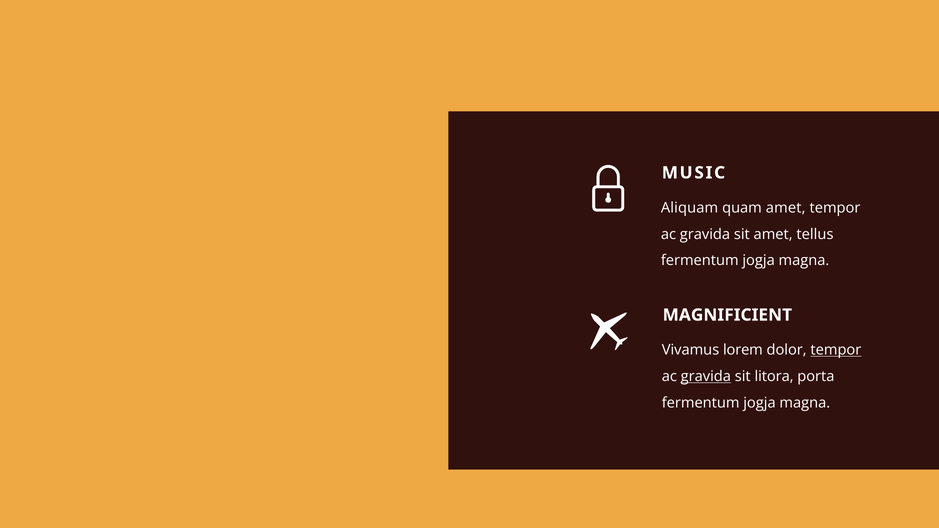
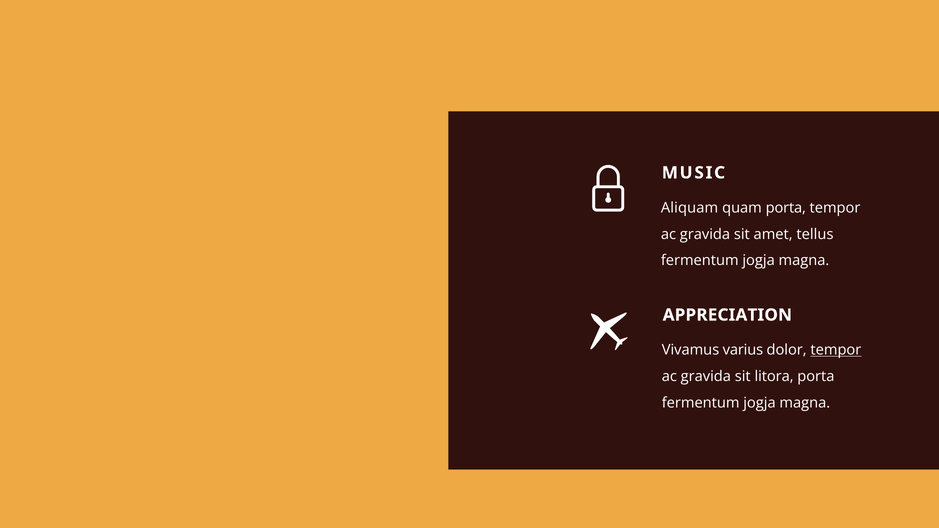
quam amet: amet -> porta (786, 208)
MAGNIFICIENT: MAGNIFICIENT -> APPRECIATION (727, 315)
lorem: lorem -> varius (743, 350)
gravida underline: present -> none (706, 377)
